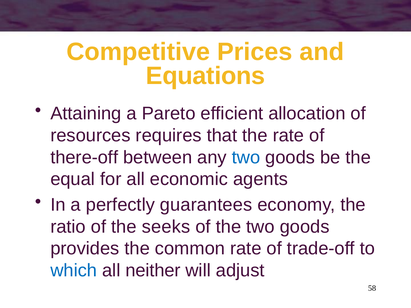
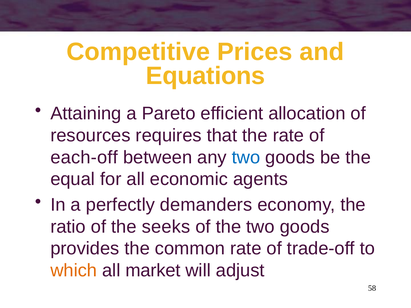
there-off: there-off -> each-off (84, 157)
guarantees: guarantees -> demanders (206, 205)
which colour: blue -> orange (74, 271)
neither: neither -> market (153, 271)
